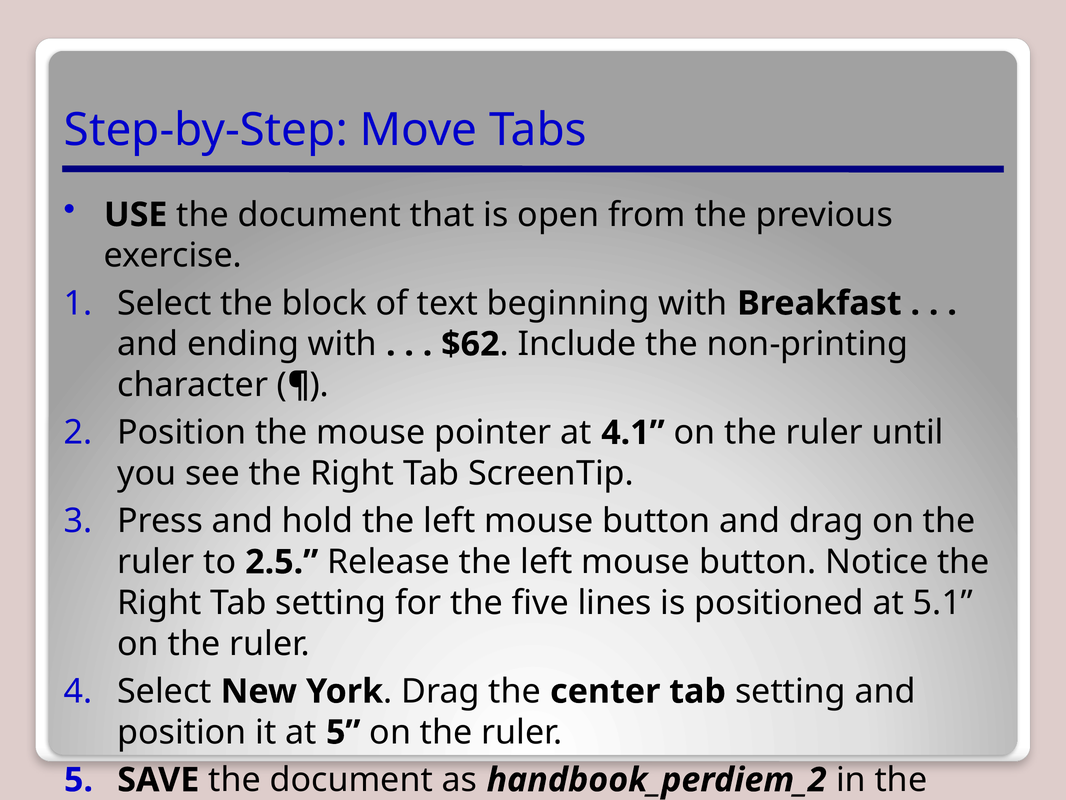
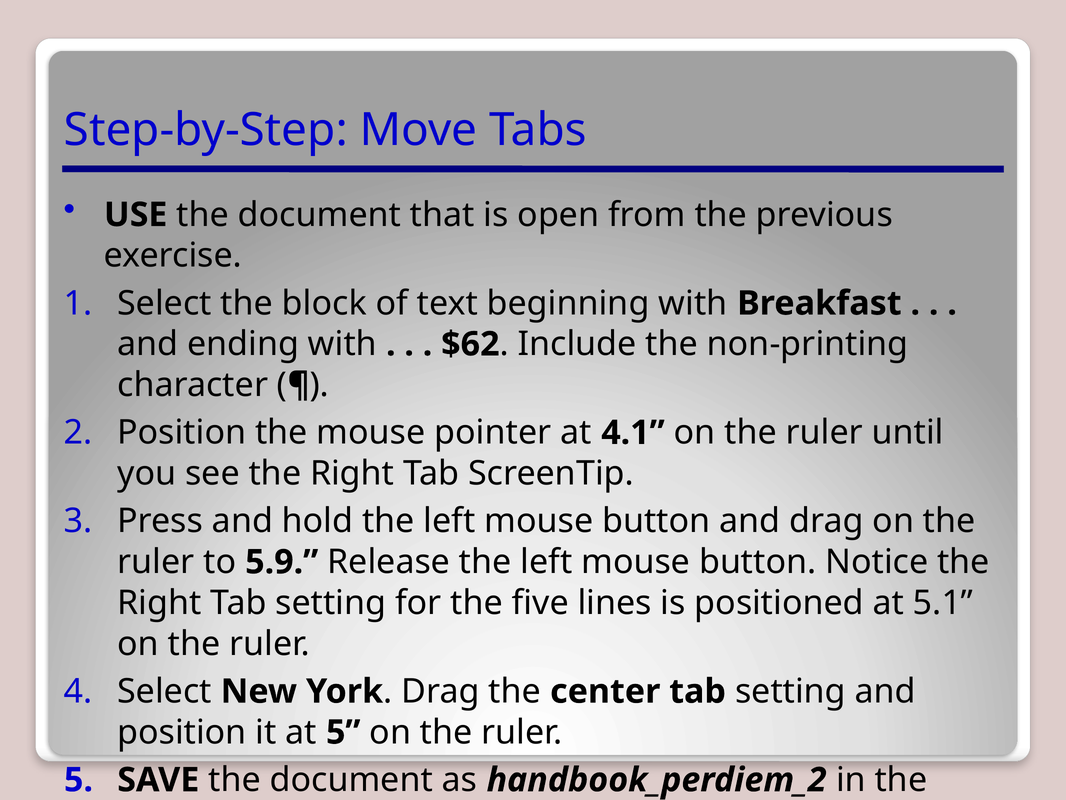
2.5: 2.5 -> 5.9 (282, 562)
